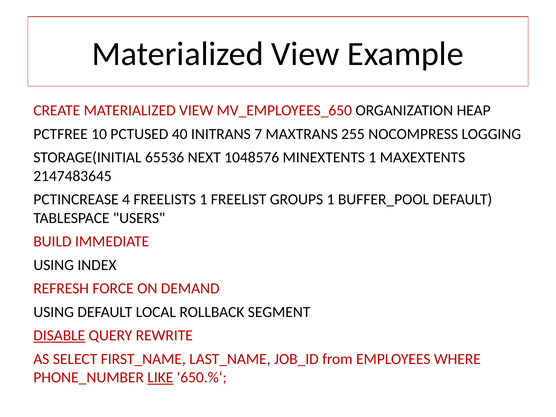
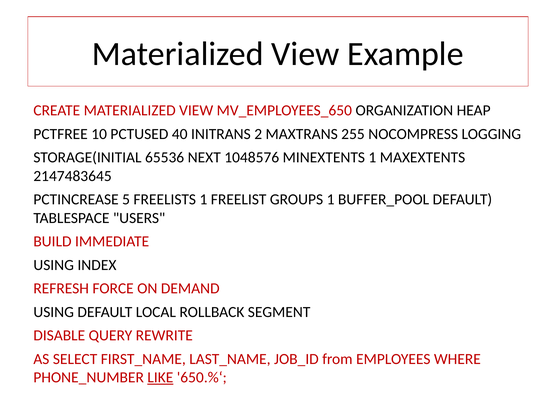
7: 7 -> 2 (258, 134)
4: 4 -> 5 (126, 199)
DISABLE underline: present -> none (59, 335)
